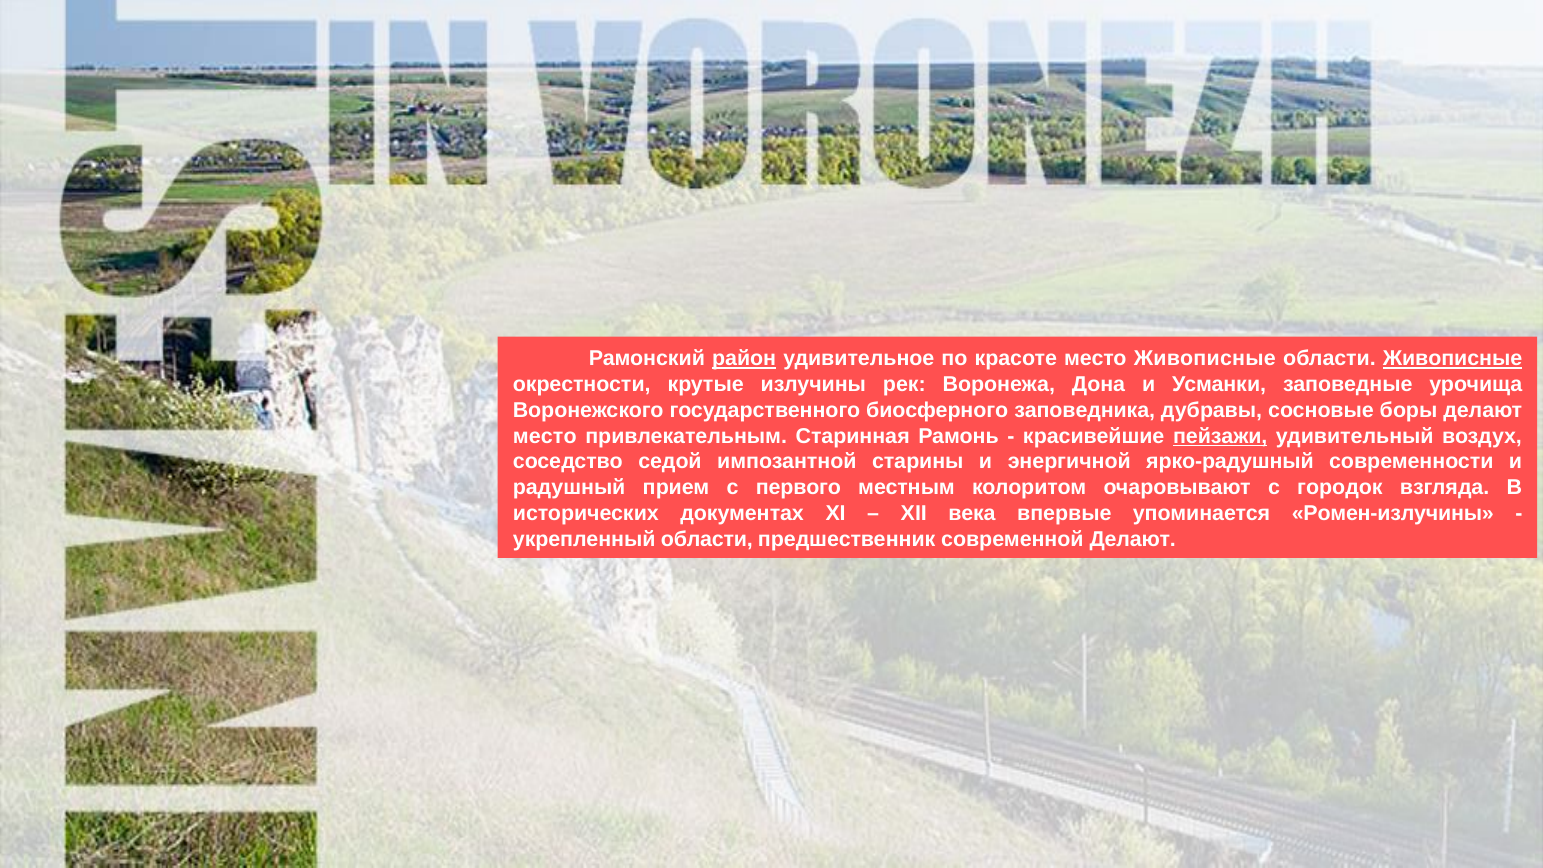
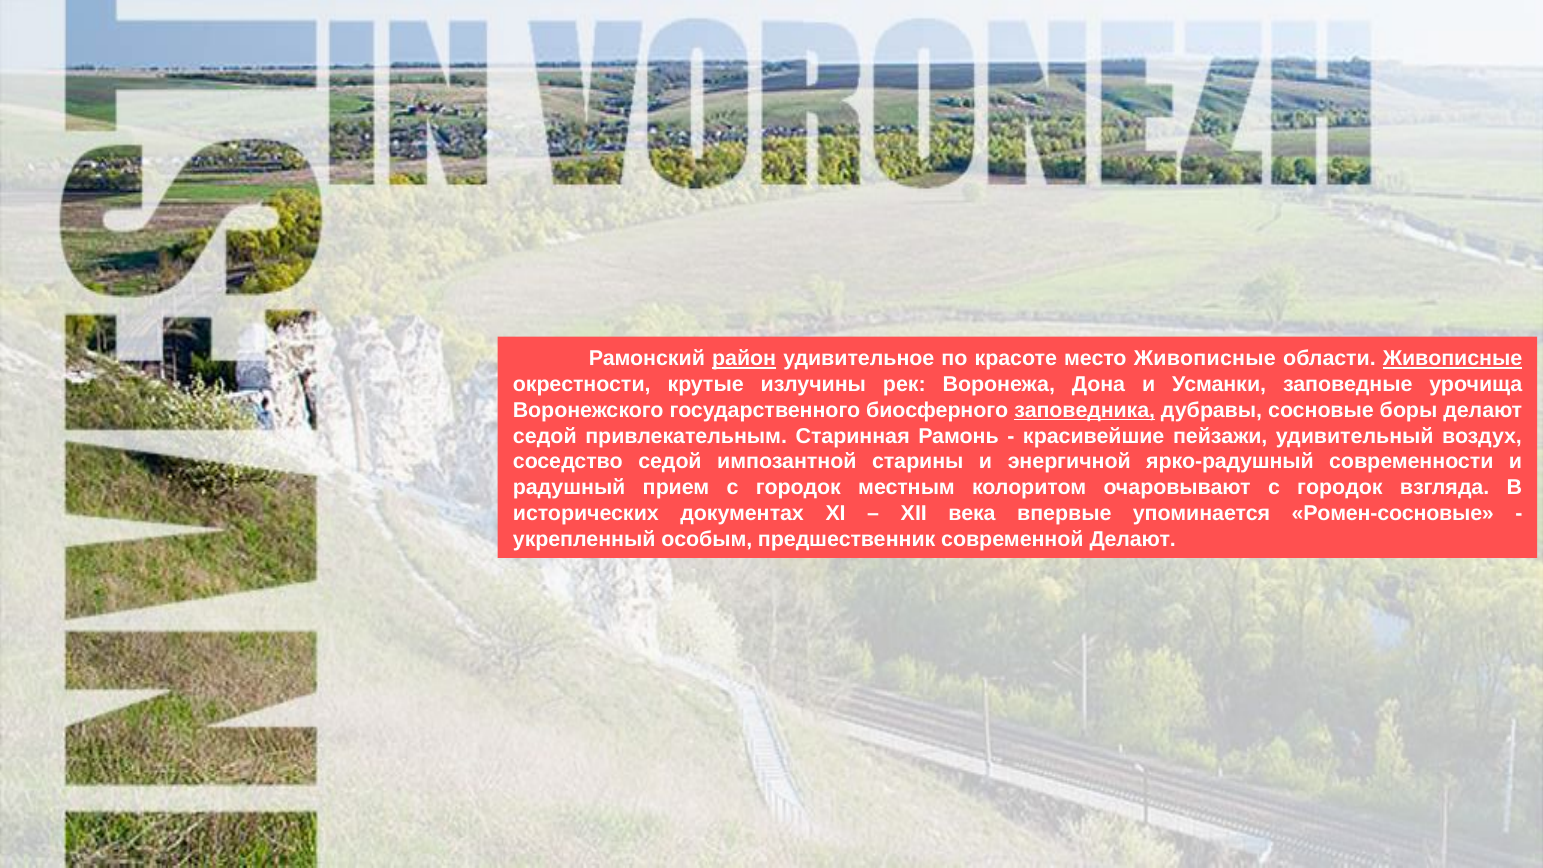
заповедника underline: none -> present (1085, 410)
место: место -> седой (545, 436)
пейзажи underline: present -> none (1220, 436)
прием с первого: первого -> городок (798, 487)
Ромен-излучины: Ромен-излучины -> Ромен-сосновые (1393, 513)
укрепленный области: области -> особым (707, 539)
